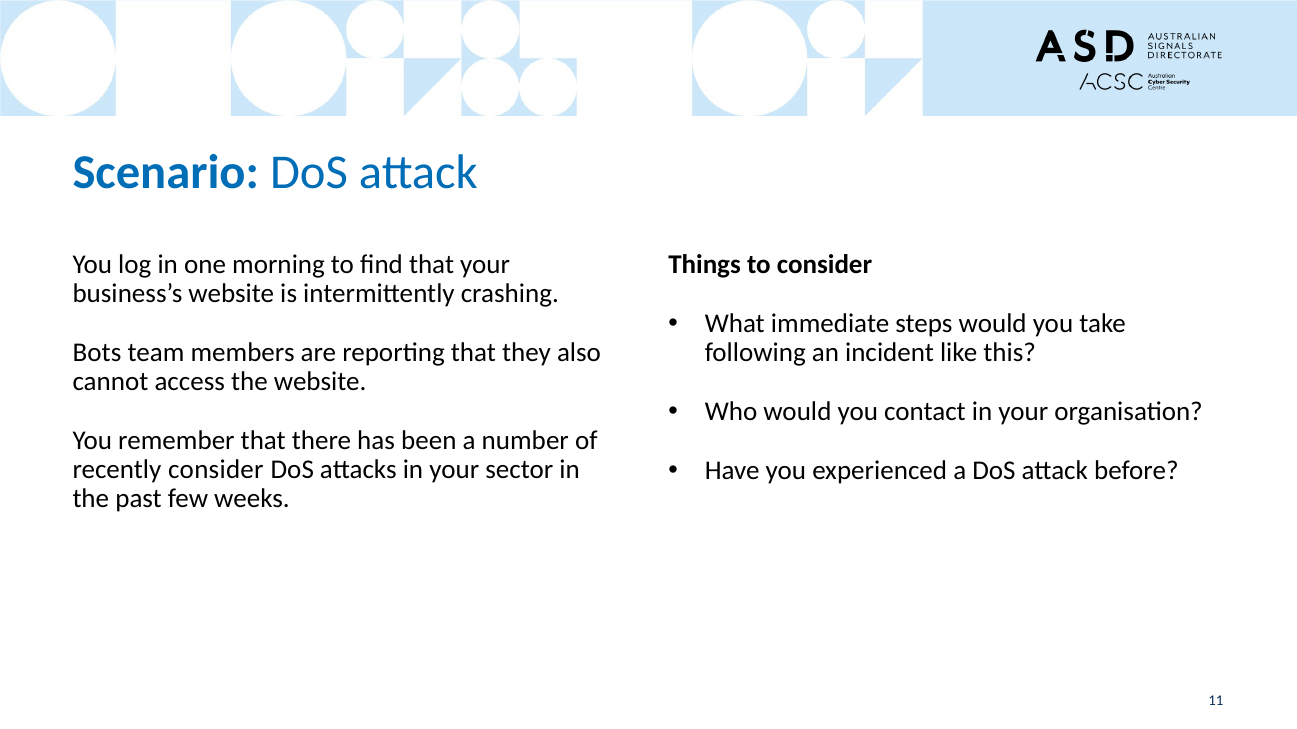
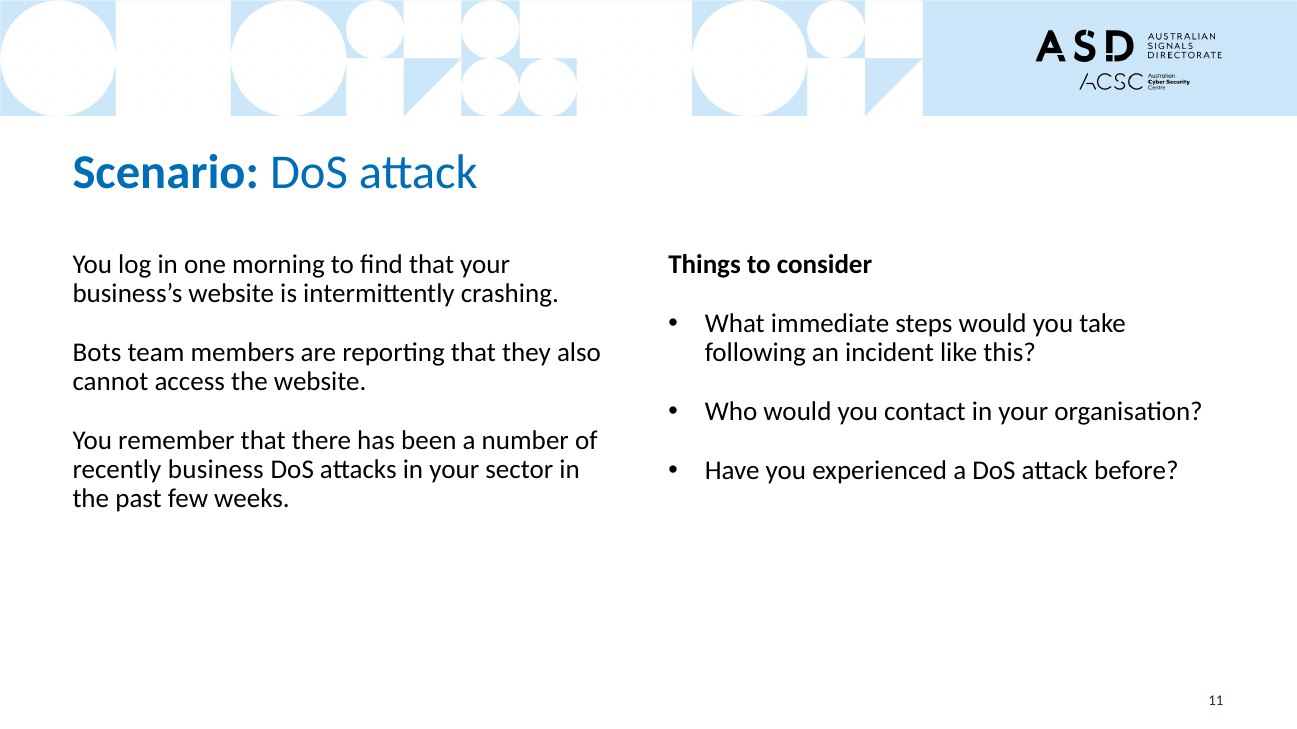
recently consider: consider -> business (216, 470)
